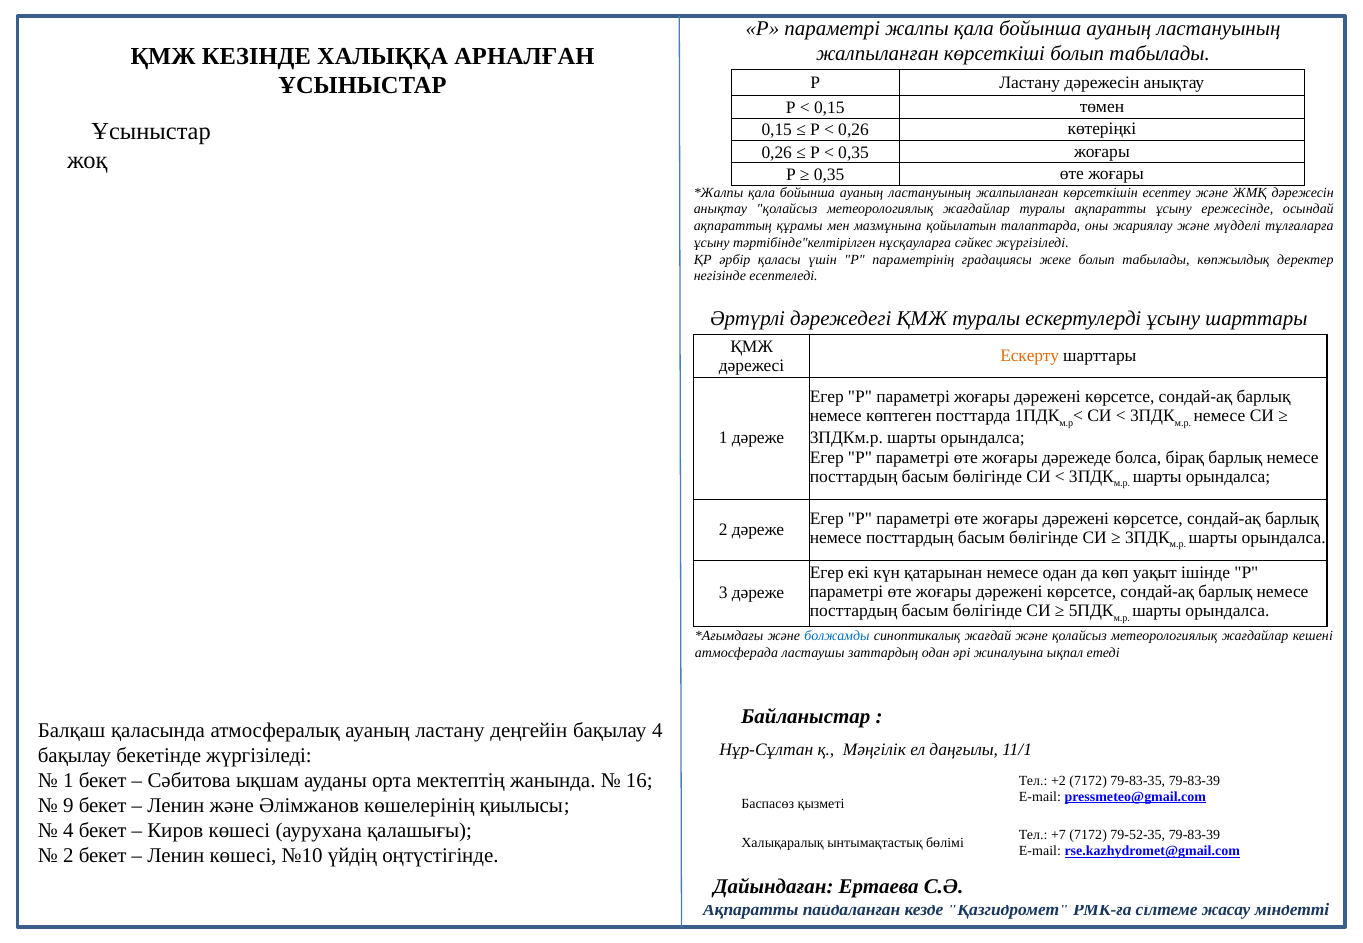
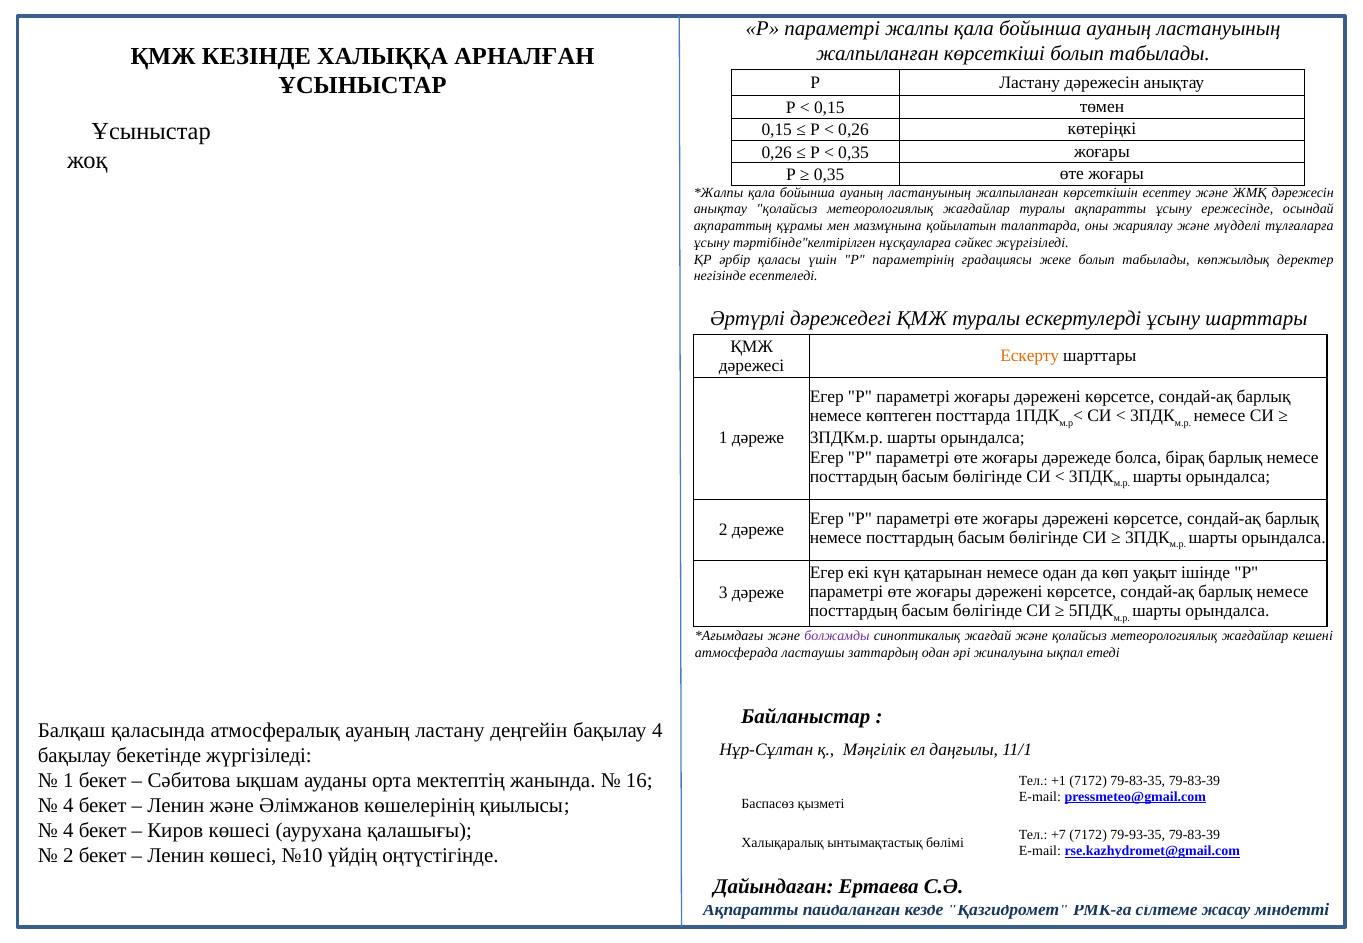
болжамды colour: blue -> purple (837, 636)
+2: +2 -> +1 (1058, 781)
9: 9 -> 4 (68, 806)
79-52-35: 79-52-35 -> 79-93-35 (1138, 836)
